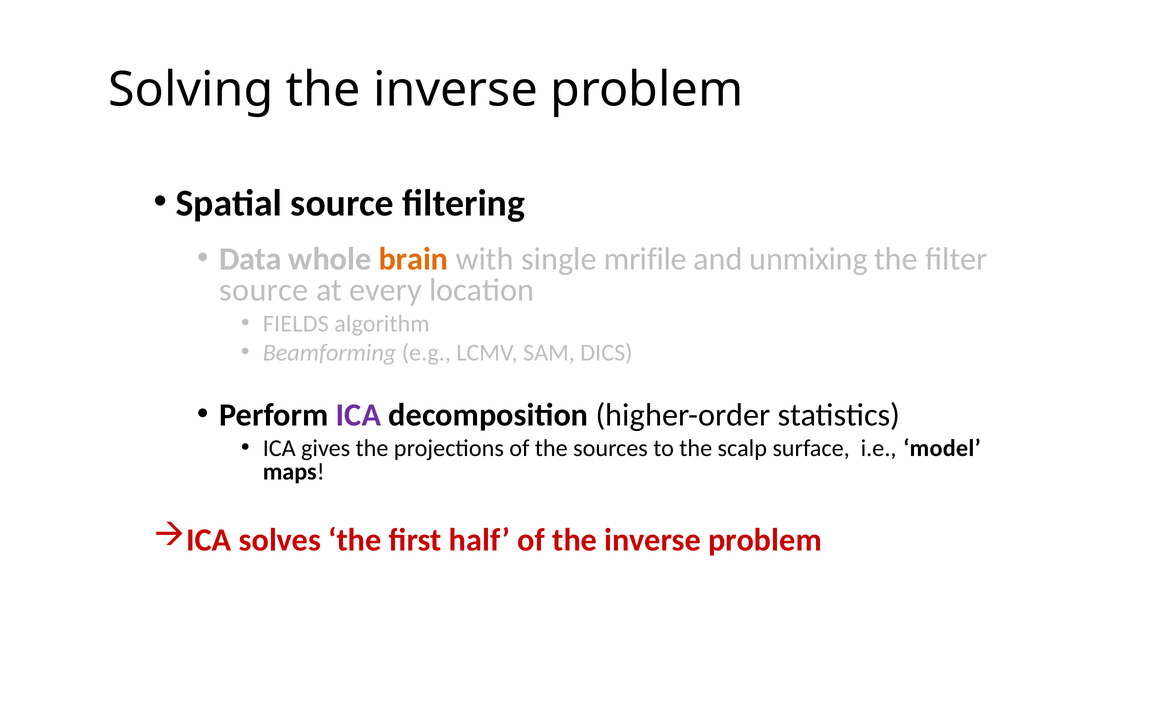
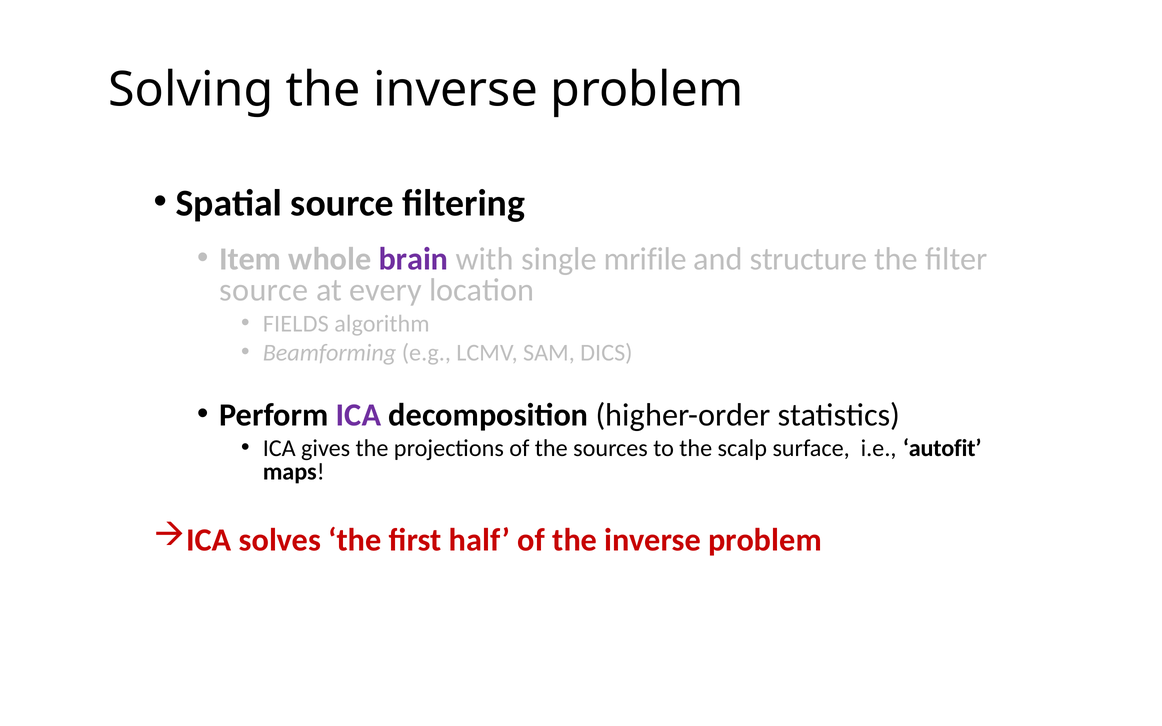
Data: Data -> Item (250, 259)
brain colour: orange -> purple (413, 259)
unmixing: unmixing -> structure (809, 259)
model: model -> autofit (942, 449)
